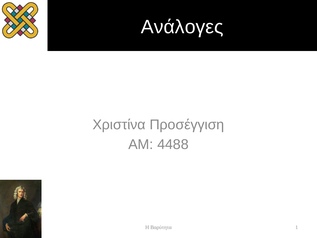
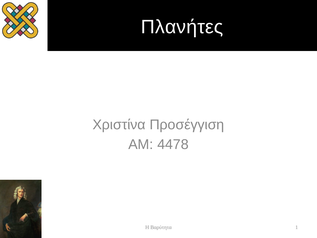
Ανάλογες: Ανάλογες -> Πλανήτες (182, 27)
4488: 4488 -> 4478 (173, 144)
